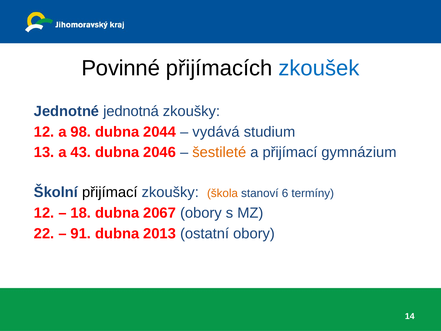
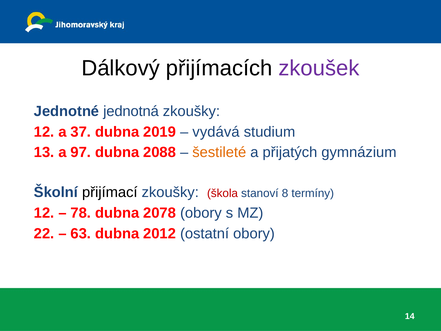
Povinné: Povinné -> Dálkový (121, 68)
zkoušek colour: blue -> purple (319, 68)
98: 98 -> 37 (81, 132)
2044: 2044 -> 2019 (160, 132)
43: 43 -> 97 (81, 152)
2046: 2046 -> 2088 (160, 152)
a přijímací: přijímací -> přijatých (290, 152)
škola colour: orange -> red (222, 193)
6: 6 -> 8 (285, 193)
18: 18 -> 78 (81, 213)
2067: 2067 -> 2078 (160, 213)
91: 91 -> 63 (81, 233)
2013: 2013 -> 2012 (160, 233)
